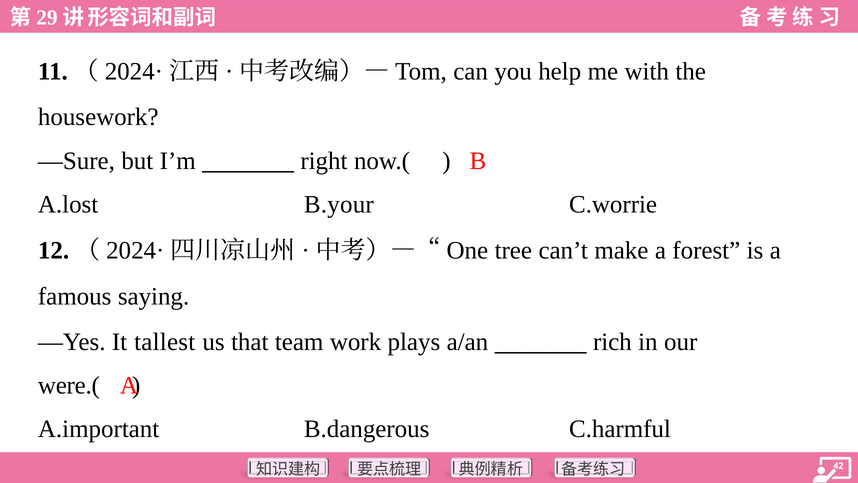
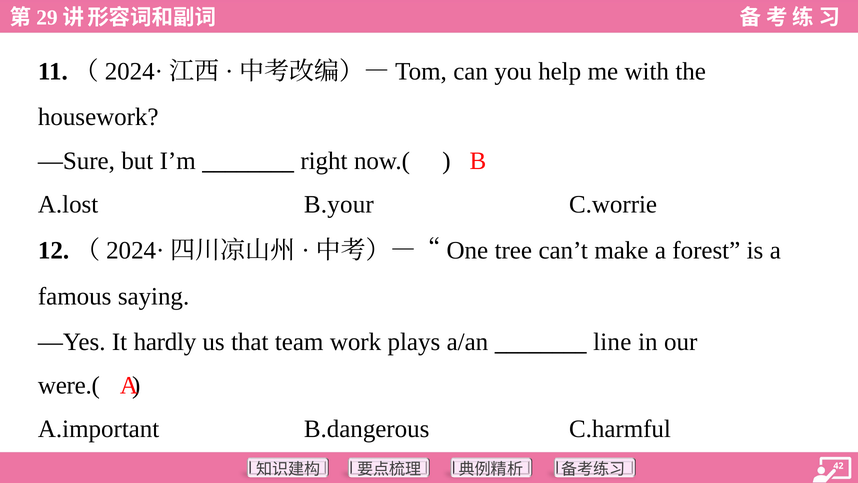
tallest: tallest -> hardly (165, 342)
rich: rich -> line (612, 342)
